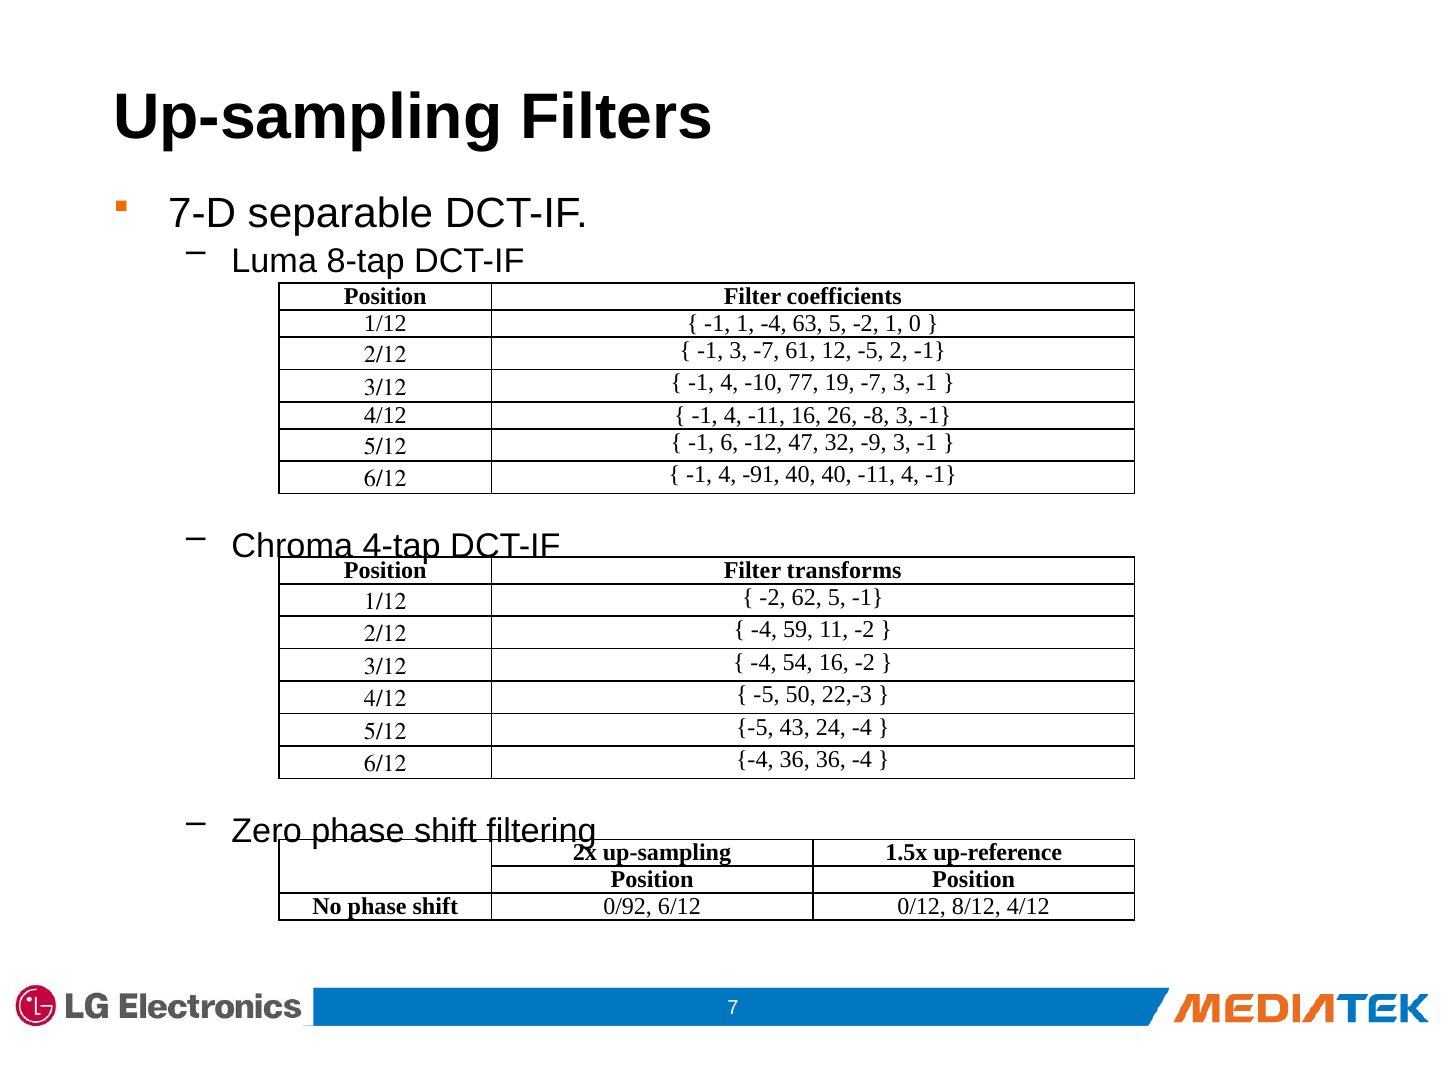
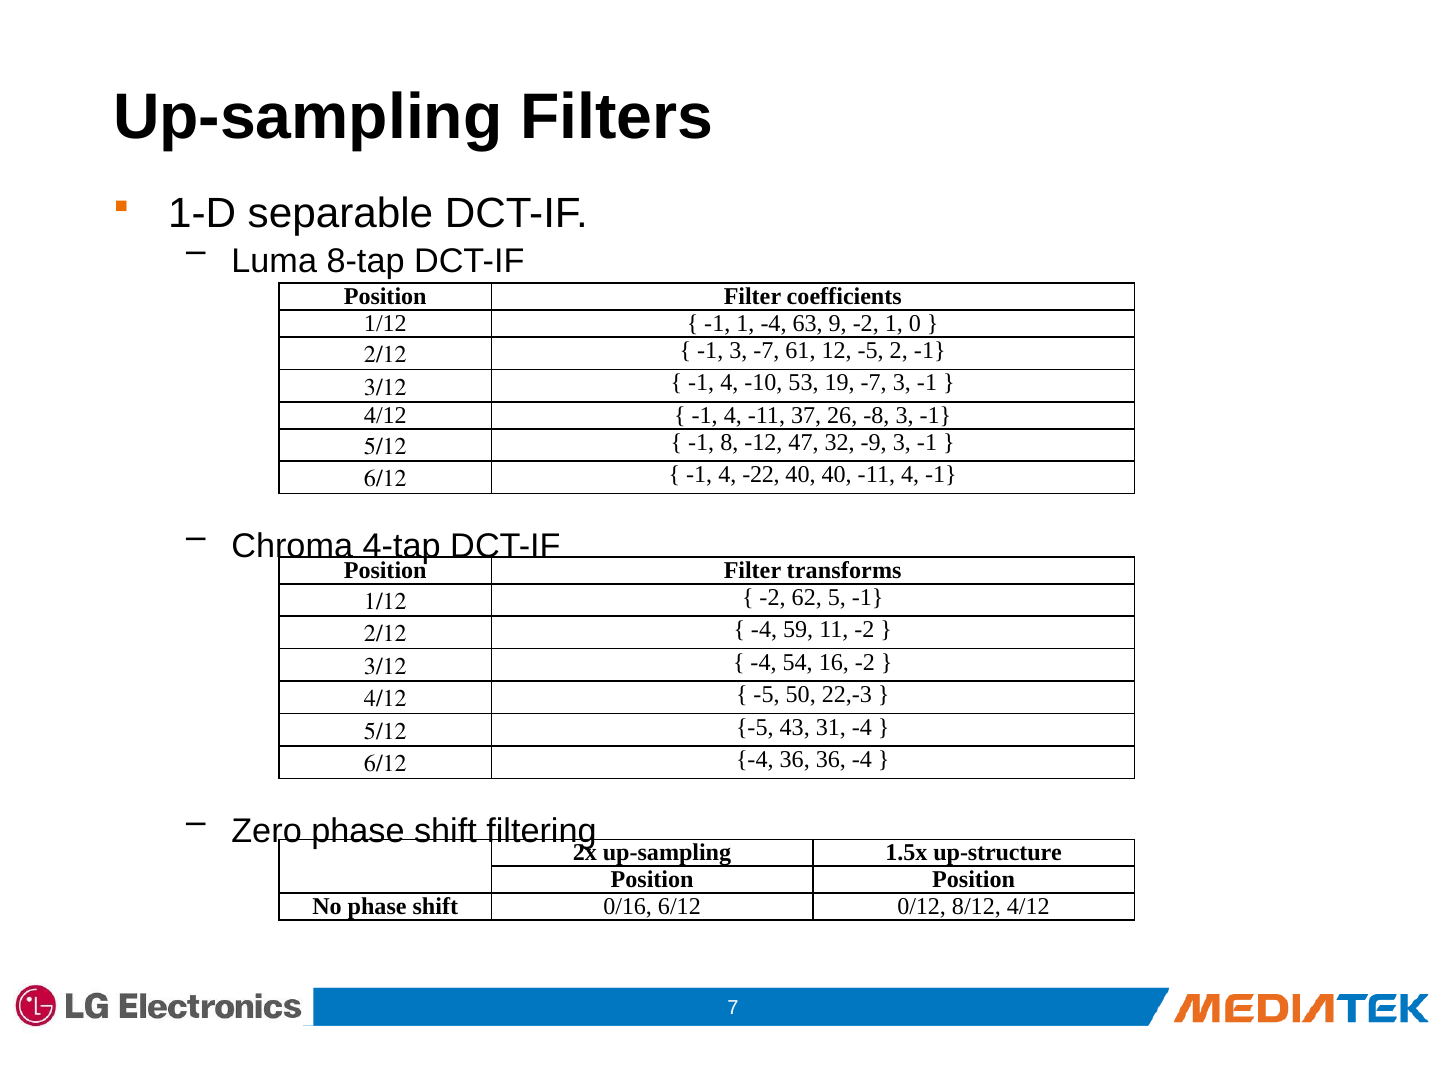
7-D: 7-D -> 1-D (202, 214)
63 5: 5 -> 9 (838, 324)
77: 77 -> 53 (804, 383)
-11 16: 16 -> 37 (806, 415)
6: 6 -> 8 (729, 442)
-91: -91 -> -22 (761, 475)
24: 24 -> 31 (831, 727)
up-reference: up-reference -> up-structure (998, 853)
0/92: 0/92 -> 0/16 (628, 907)
